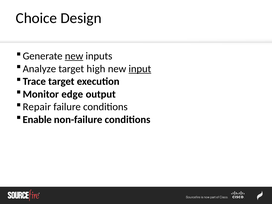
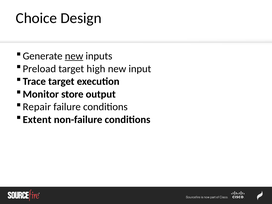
Analyze: Analyze -> Preload (39, 69)
input underline: present -> none (140, 69)
edge: edge -> store (72, 94)
Enable: Enable -> Extent (37, 120)
